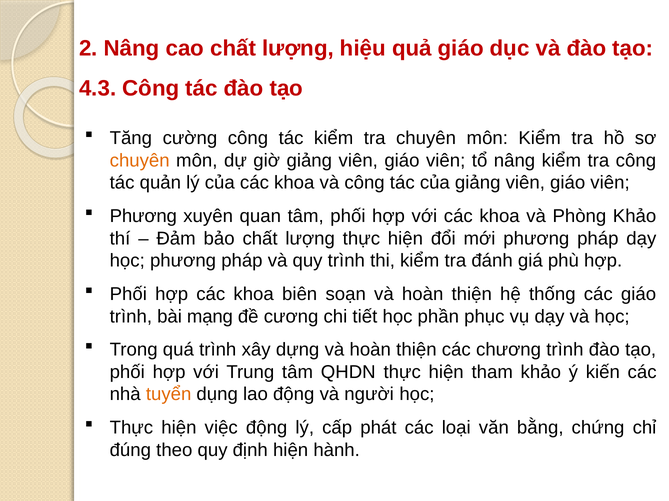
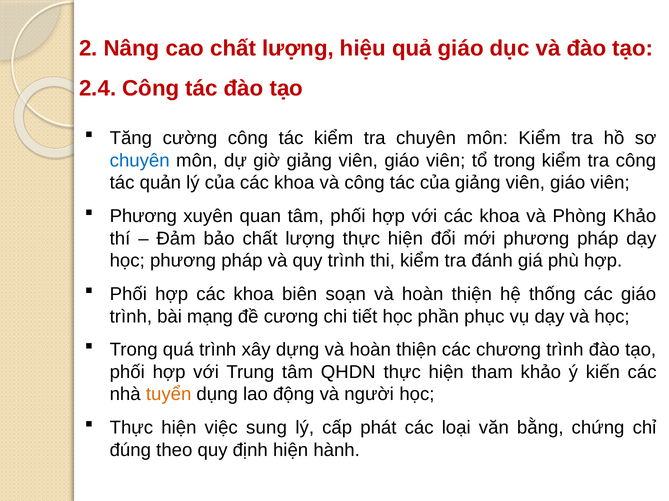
4.3: 4.3 -> 2.4 (98, 88)
chuyên colour: orange -> blue (140, 161)
tổ nâng: nâng -> trong (515, 161)
việc động: động -> sung (267, 428)
